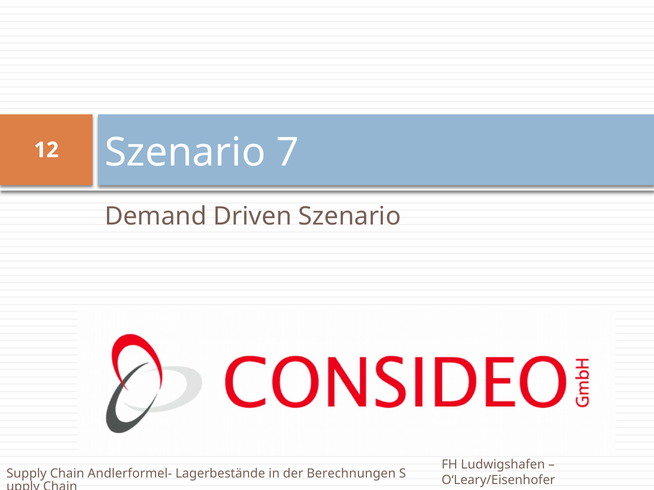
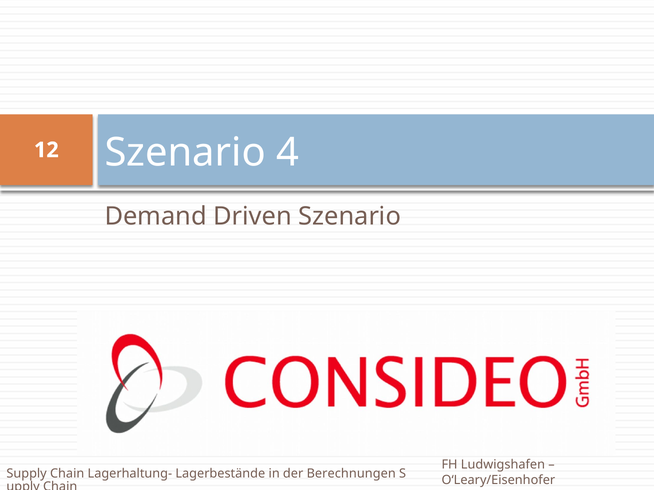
7: 7 -> 4 (288, 153)
Andlerformel-: Andlerformel- -> Lagerhaltung- (130, 474)
